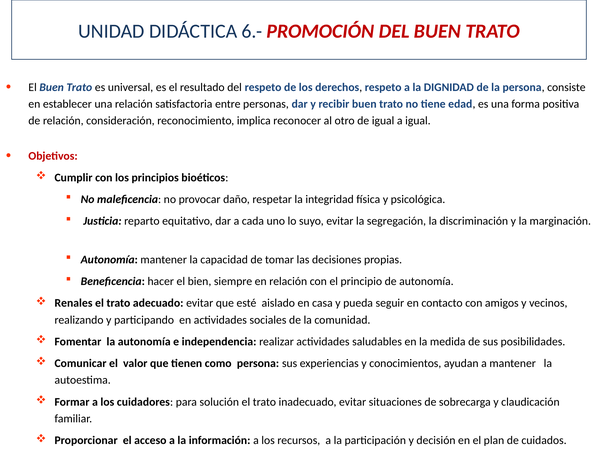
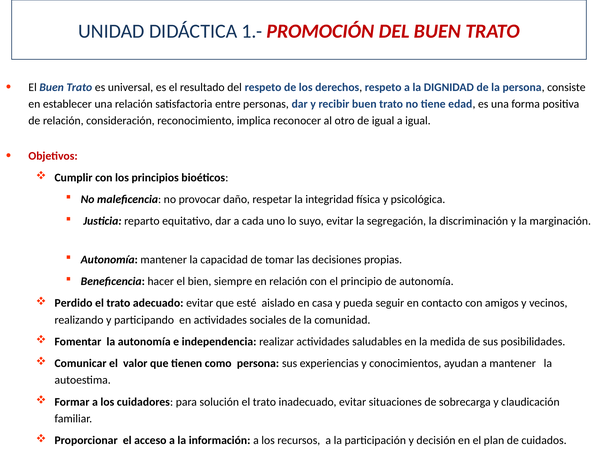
6.-: 6.- -> 1.- (252, 31)
Renales: Renales -> Perdido (74, 303)
